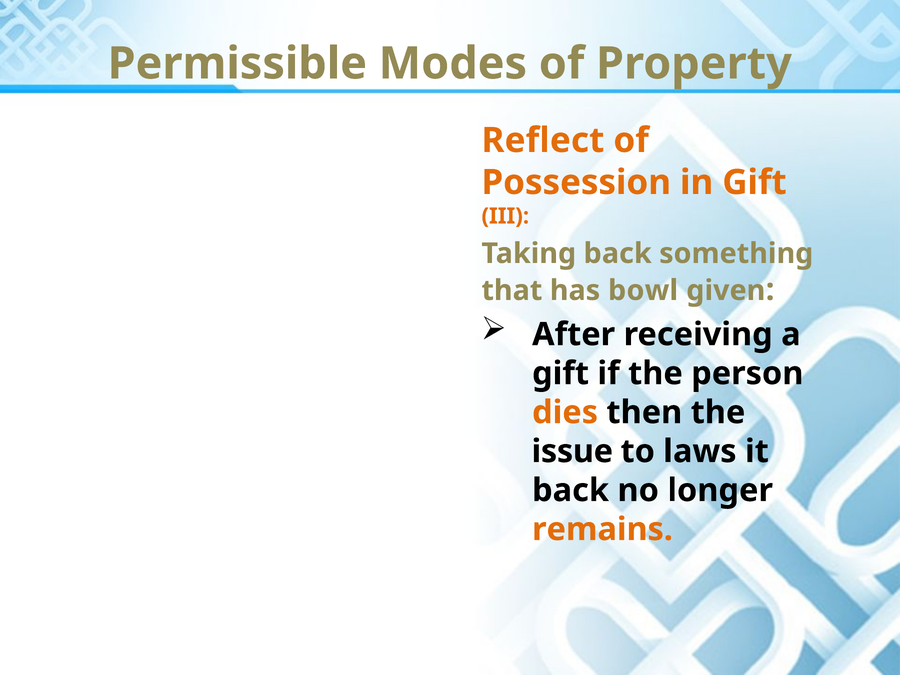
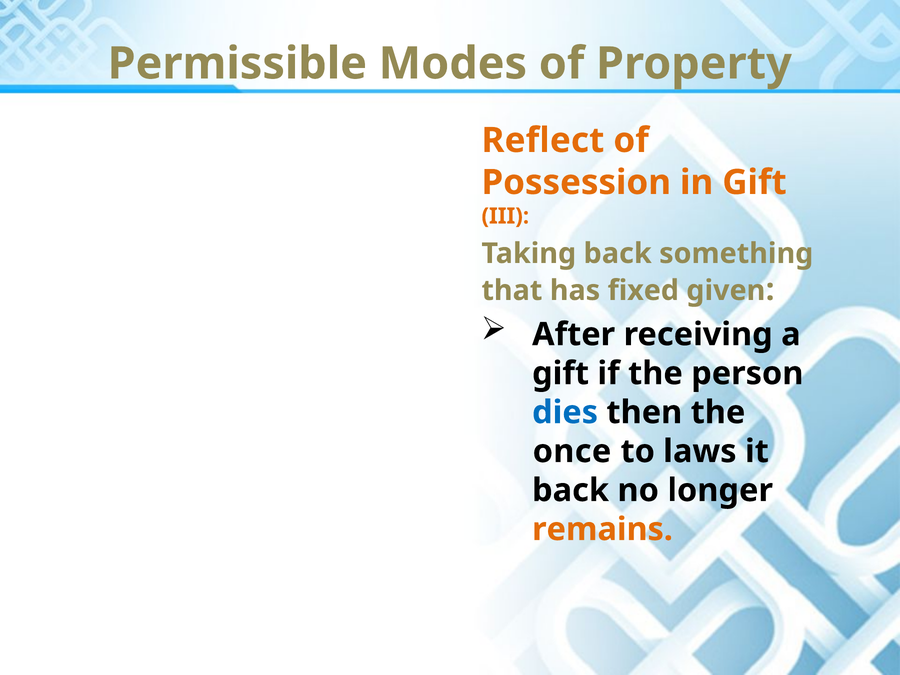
bowl: bowl -> fixed (643, 290)
dies colour: orange -> blue (565, 412)
issue: issue -> once (572, 451)
